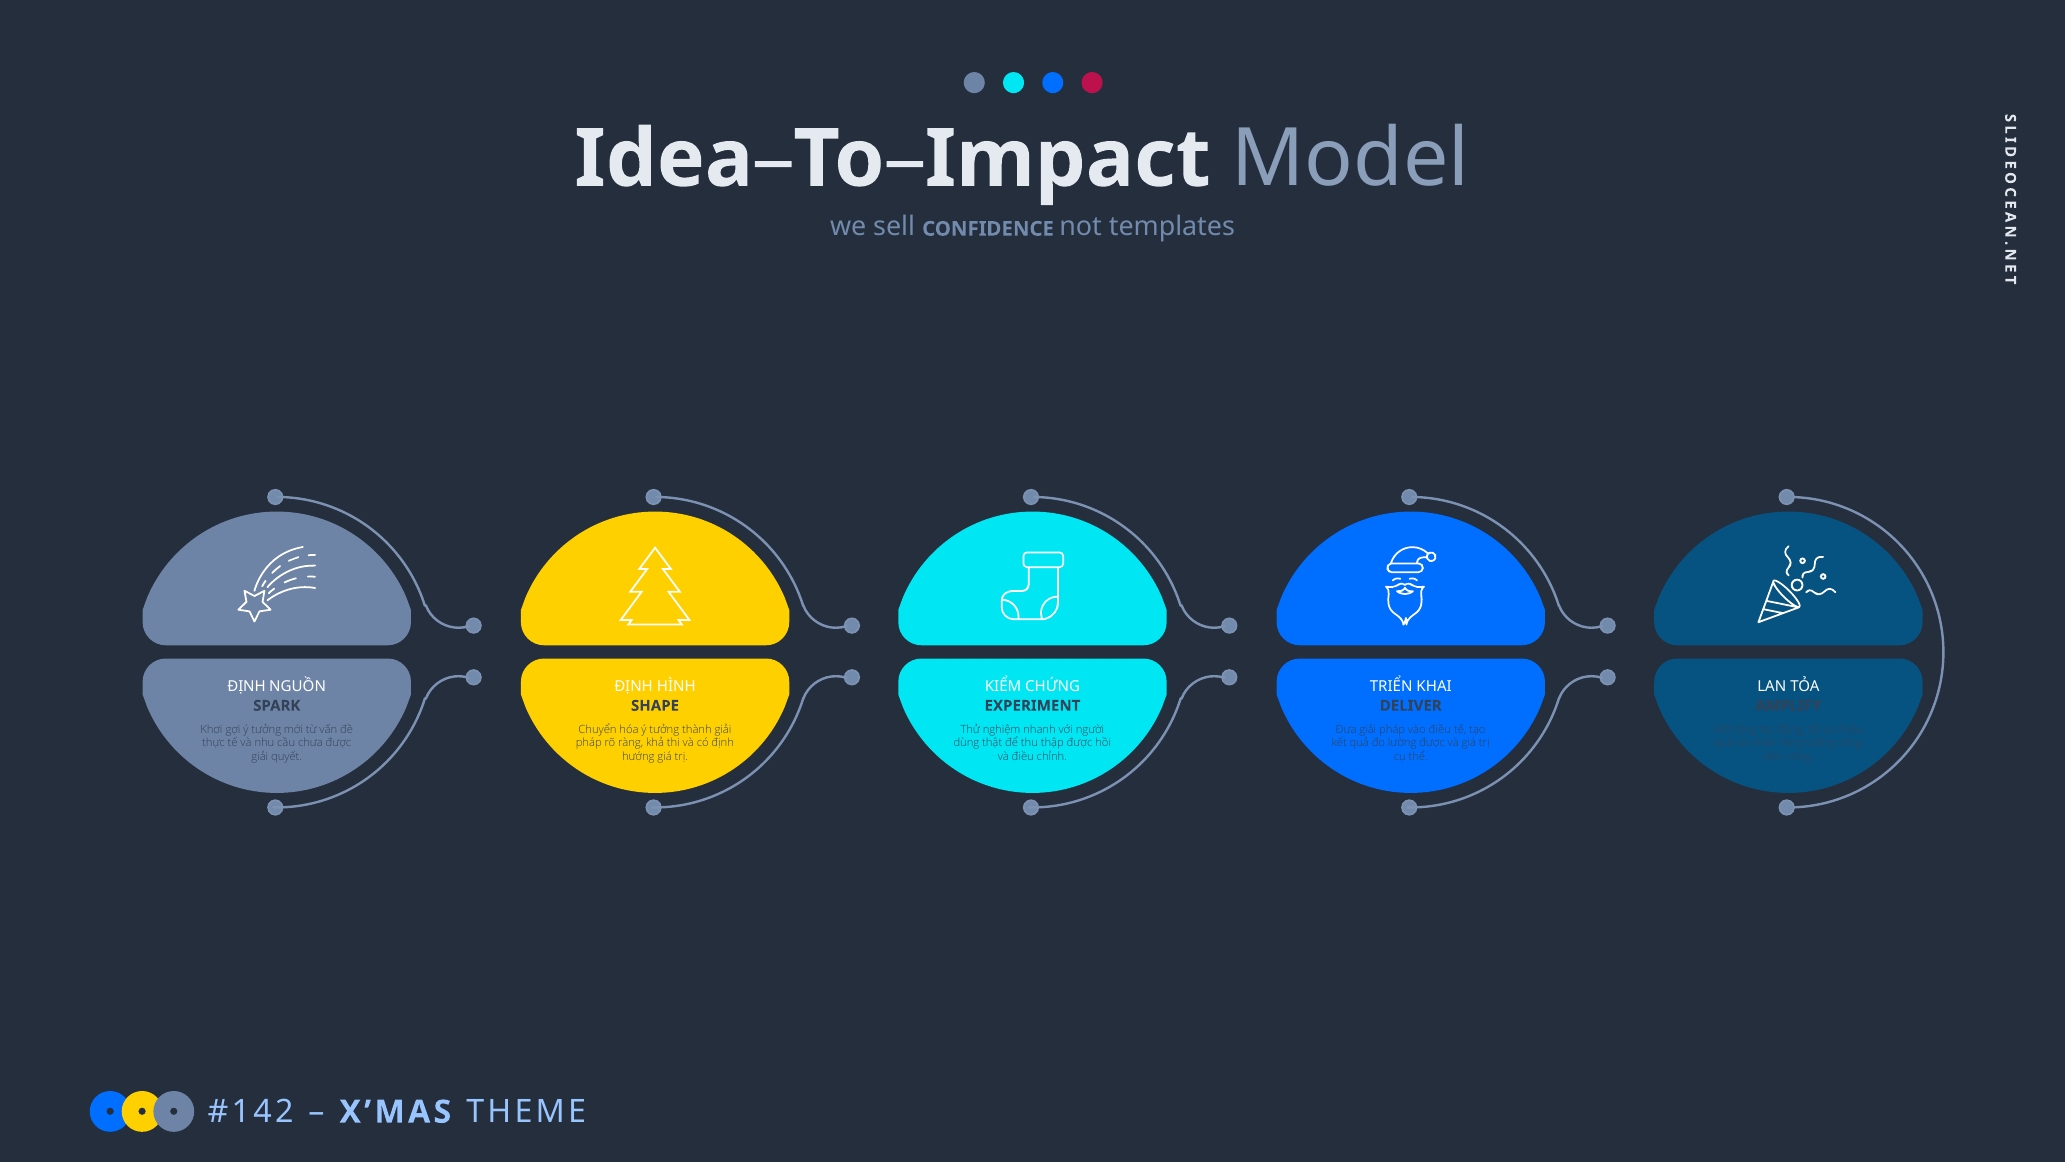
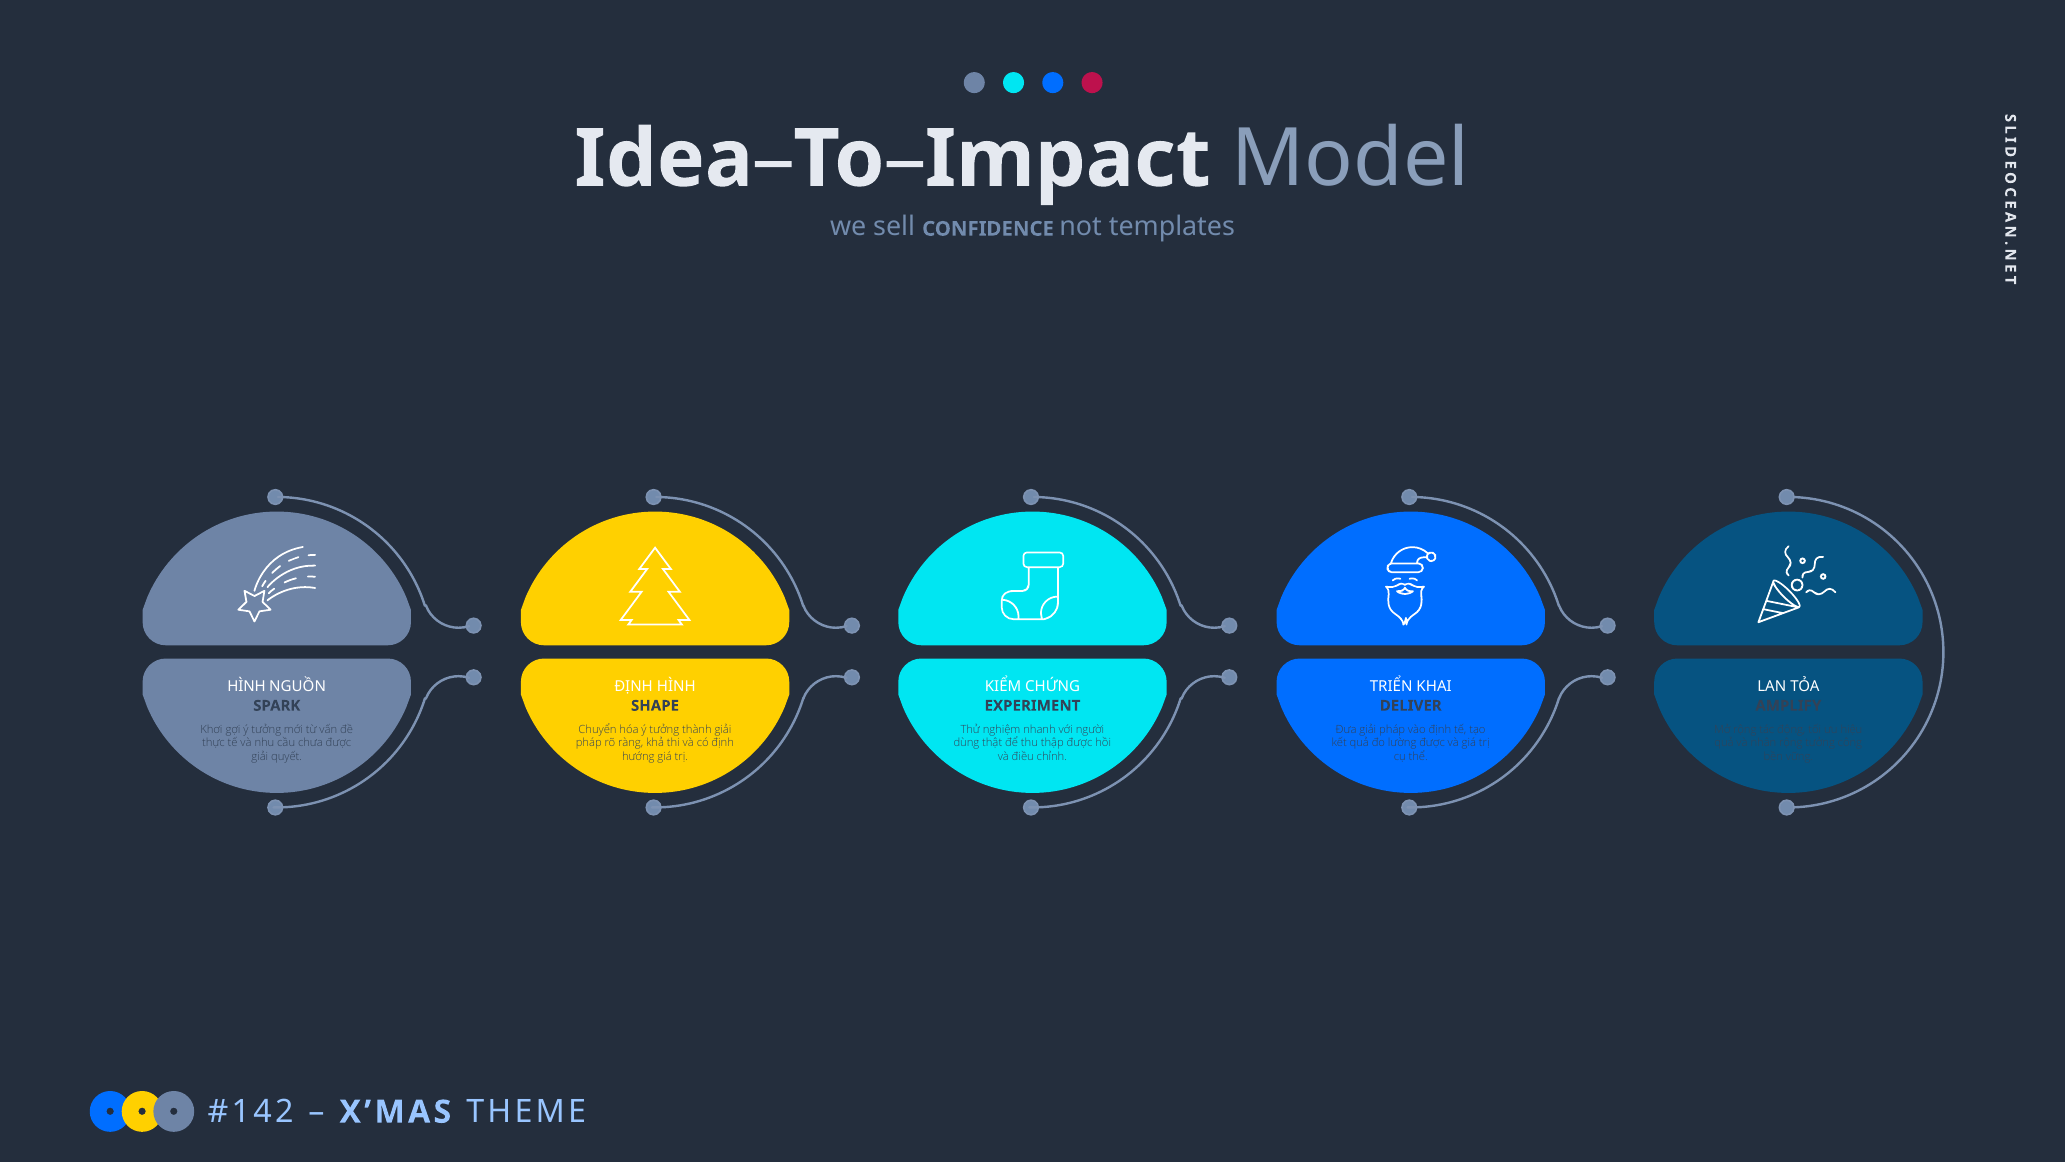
ĐỊNH: ĐỊNH -> HÌNH (247, 686)
vào điều: điều -> định (1440, 729)
